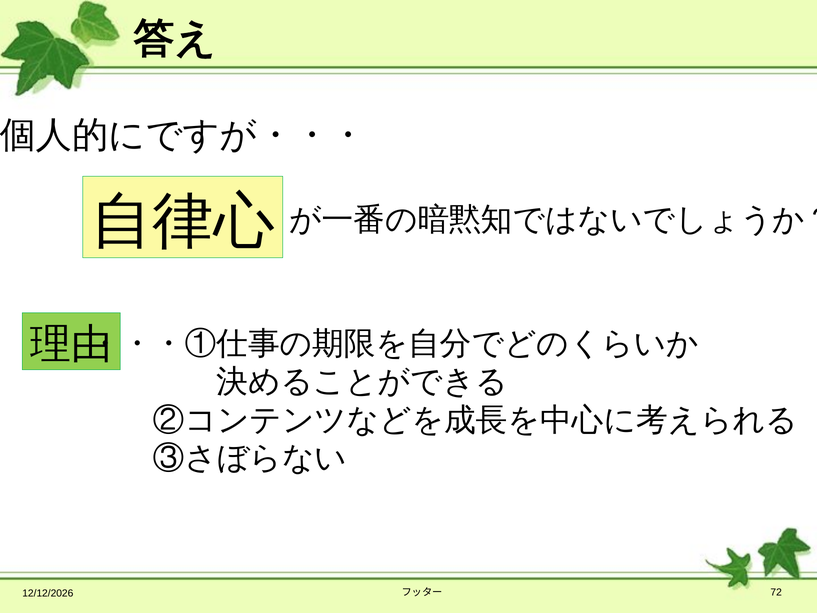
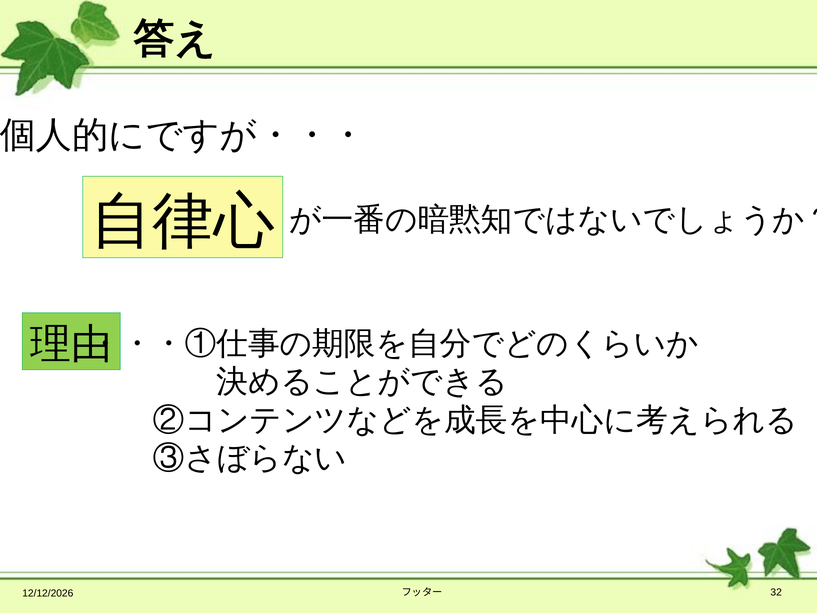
72: 72 -> 32 (776, 592)
